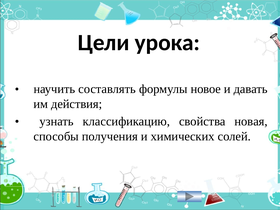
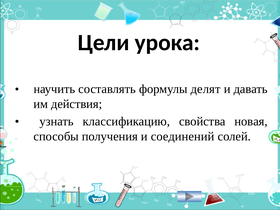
новое: новое -> делят (206, 89)
химических: химических -> соединений (183, 136)
